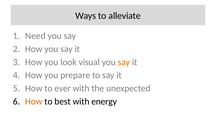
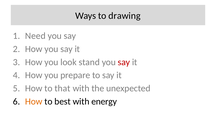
alleviate: alleviate -> drawing (125, 16)
visual: visual -> stand (89, 62)
say colour: orange -> red (124, 62)
ever: ever -> that (62, 88)
